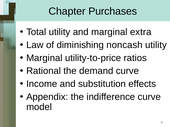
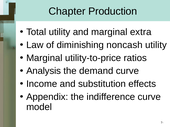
Purchases: Purchases -> Production (113, 11)
Rational: Rational -> Analysis (44, 71)
